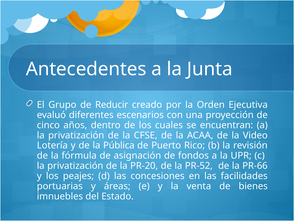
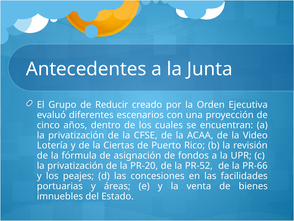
Pública: Pública -> Ciertas (119, 145)
